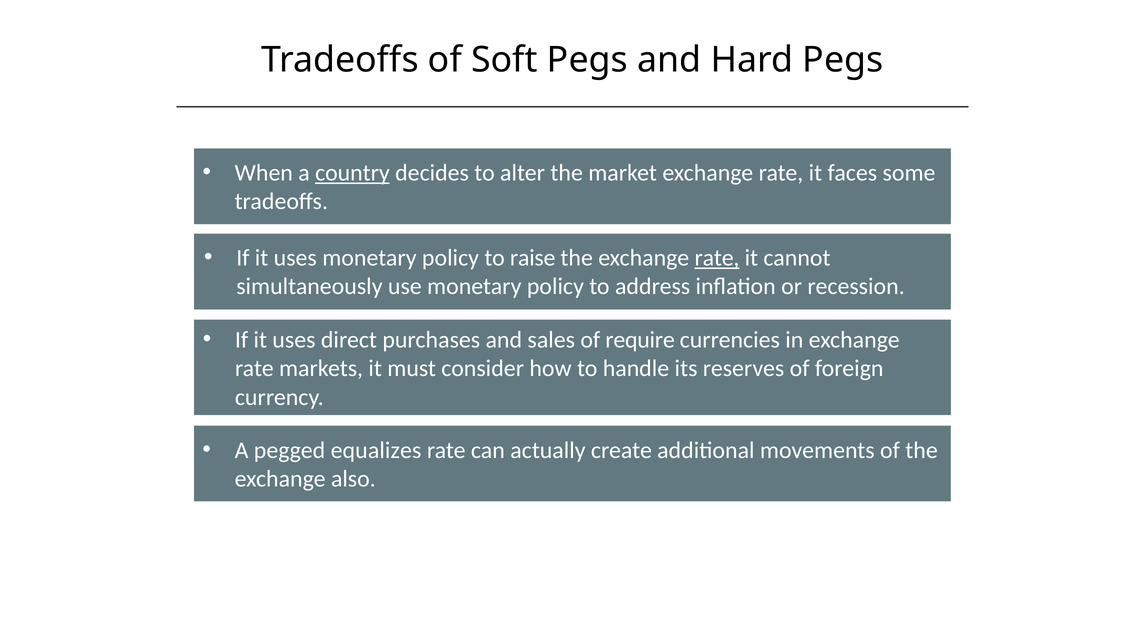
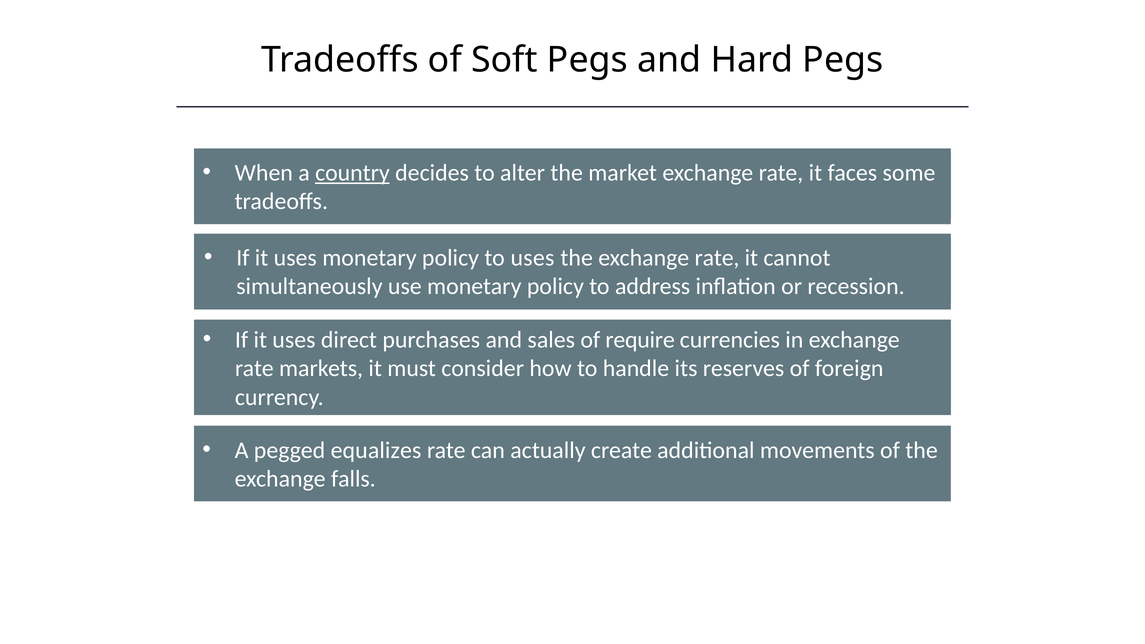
to raise: raise -> uses (532, 258)
rate underline: present -> none (717, 258)
also: also -> falls (353, 479)
